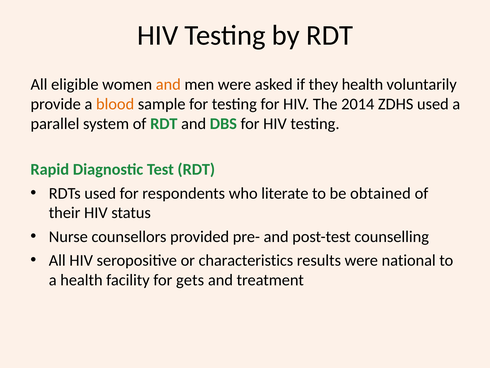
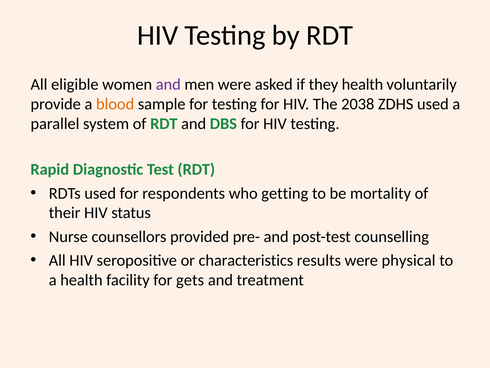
and colour: orange -> purple (168, 84)
2014: 2014 -> 2038 (358, 104)
literate: literate -> getting (285, 193)
obtained: obtained -> mortality (381, 193)
national: national -> physical (409, 260)
